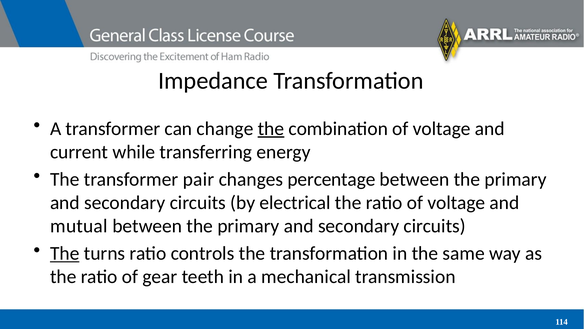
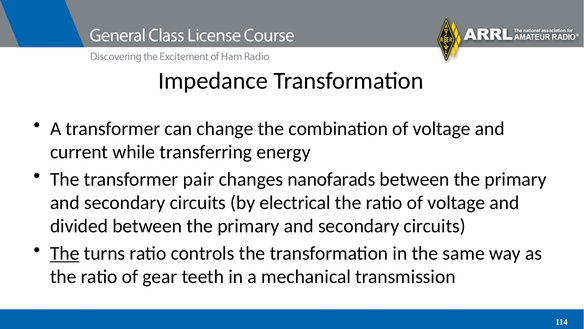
the underline: present -> none (271, 128)
percentage: percentage -> nanofarads (331, 179)
mutual: mutual -> divided (79, 226)
